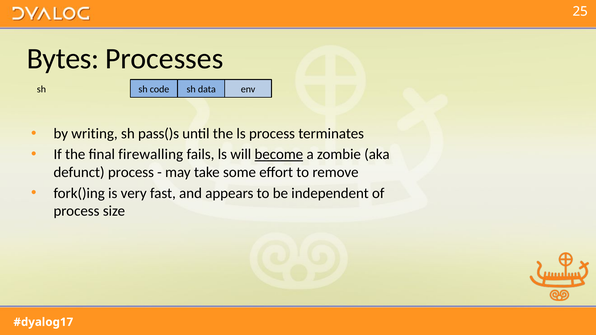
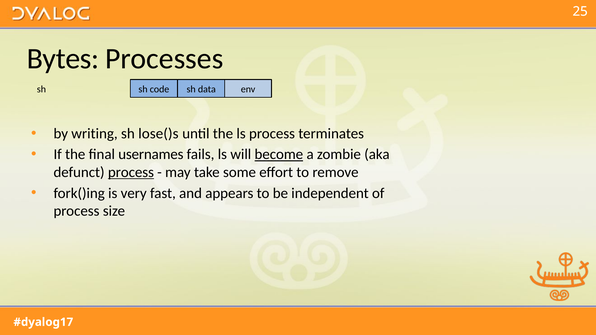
pass()s: pass()s -> lose()s (158, 134)
firewalling: firewalling -> usernames (151, 155)
process underline: none -> present (131, 172)
